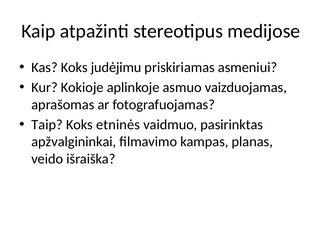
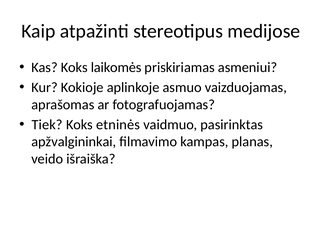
judėjimu: judėjimu -> laikomės (116, 68)
Taip: Taip -> Tiek (47, 125)
